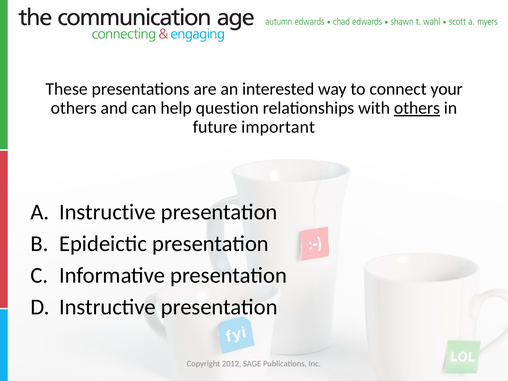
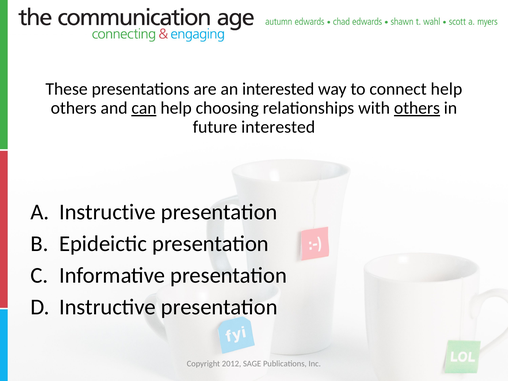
connect your: your -> help (446, 89)
can underline: none -> present (144, 108)
question: question -> choosing (227, 108)
future important: important -> interested (278, 127)
